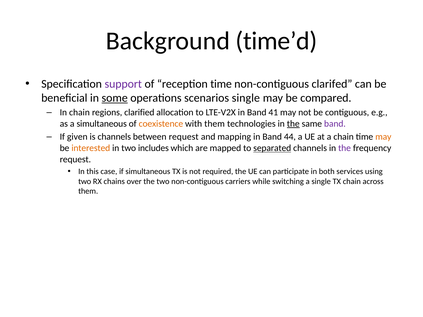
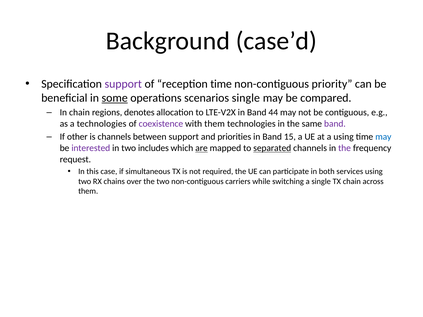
time’d: time’d -> case’d (276, 41)
clarifed: clarifed -> priority (332, 84)
clarified: clarified -> denotes (139, 113)
41: 41 -> 44 (273, 113)
a simultaneous: simultaneous -> technologies (102, 124)
coexistence colour: orange -> purple (161, 124)
the underline: present -> none (293, 124)
given: given -> other (77, 137)
between request: request -> support (184, 137)
mapping: mapping -> priorities (234, 137)
44: 44 -> 15 (290, 137)
a chain: chain -> using (344, 137)
may colour: orange -> blue (383, 137)
interested colour: orange -> purple (91, 148)
are underline: none -> present (202, 148)
